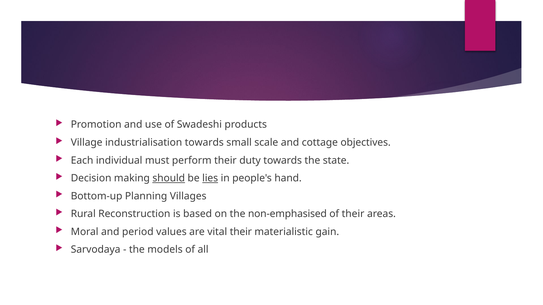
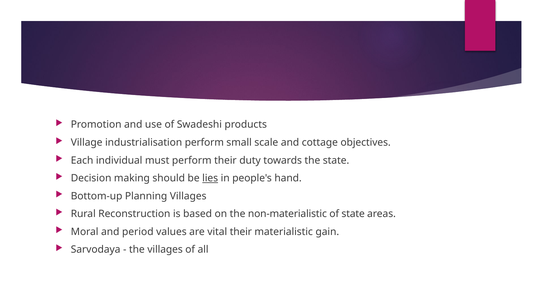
industrialisation towards: towards -> perform (204, 143)
should underline: present -> none (169, 178)
non-emphasised: non-emphasised -> non-materialistic (287, 214)
of their: their -> state (353, 214)
the models: models -> villages (165, 250)
